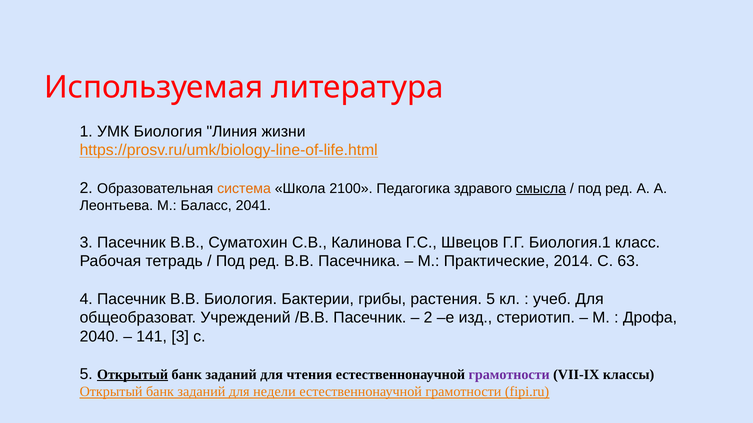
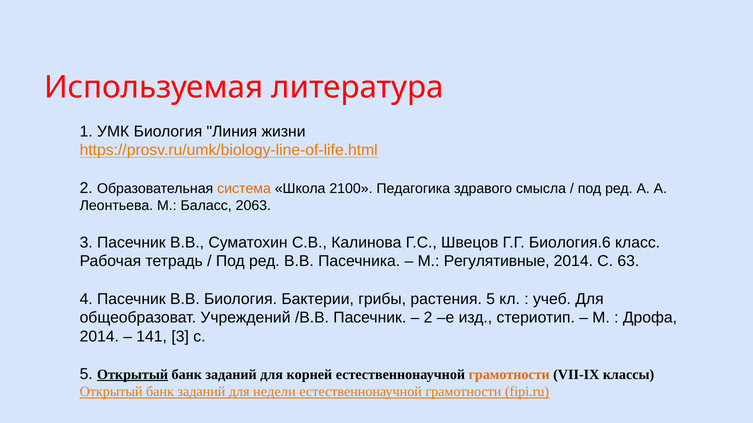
смысла underline: present -> none (541, 189)
2041: 2041 -> 2063 (253, 206)
Биология.1: Биология.1 -> Биология.6 (570, 243)
Практические: Практические -> Регулятивные (497, 262)
2040: 2040 -> 2014 (99, 337)
чтения: чтения -> корней (309, 375)
грамотности colour: purple -> orange (509, 375)
